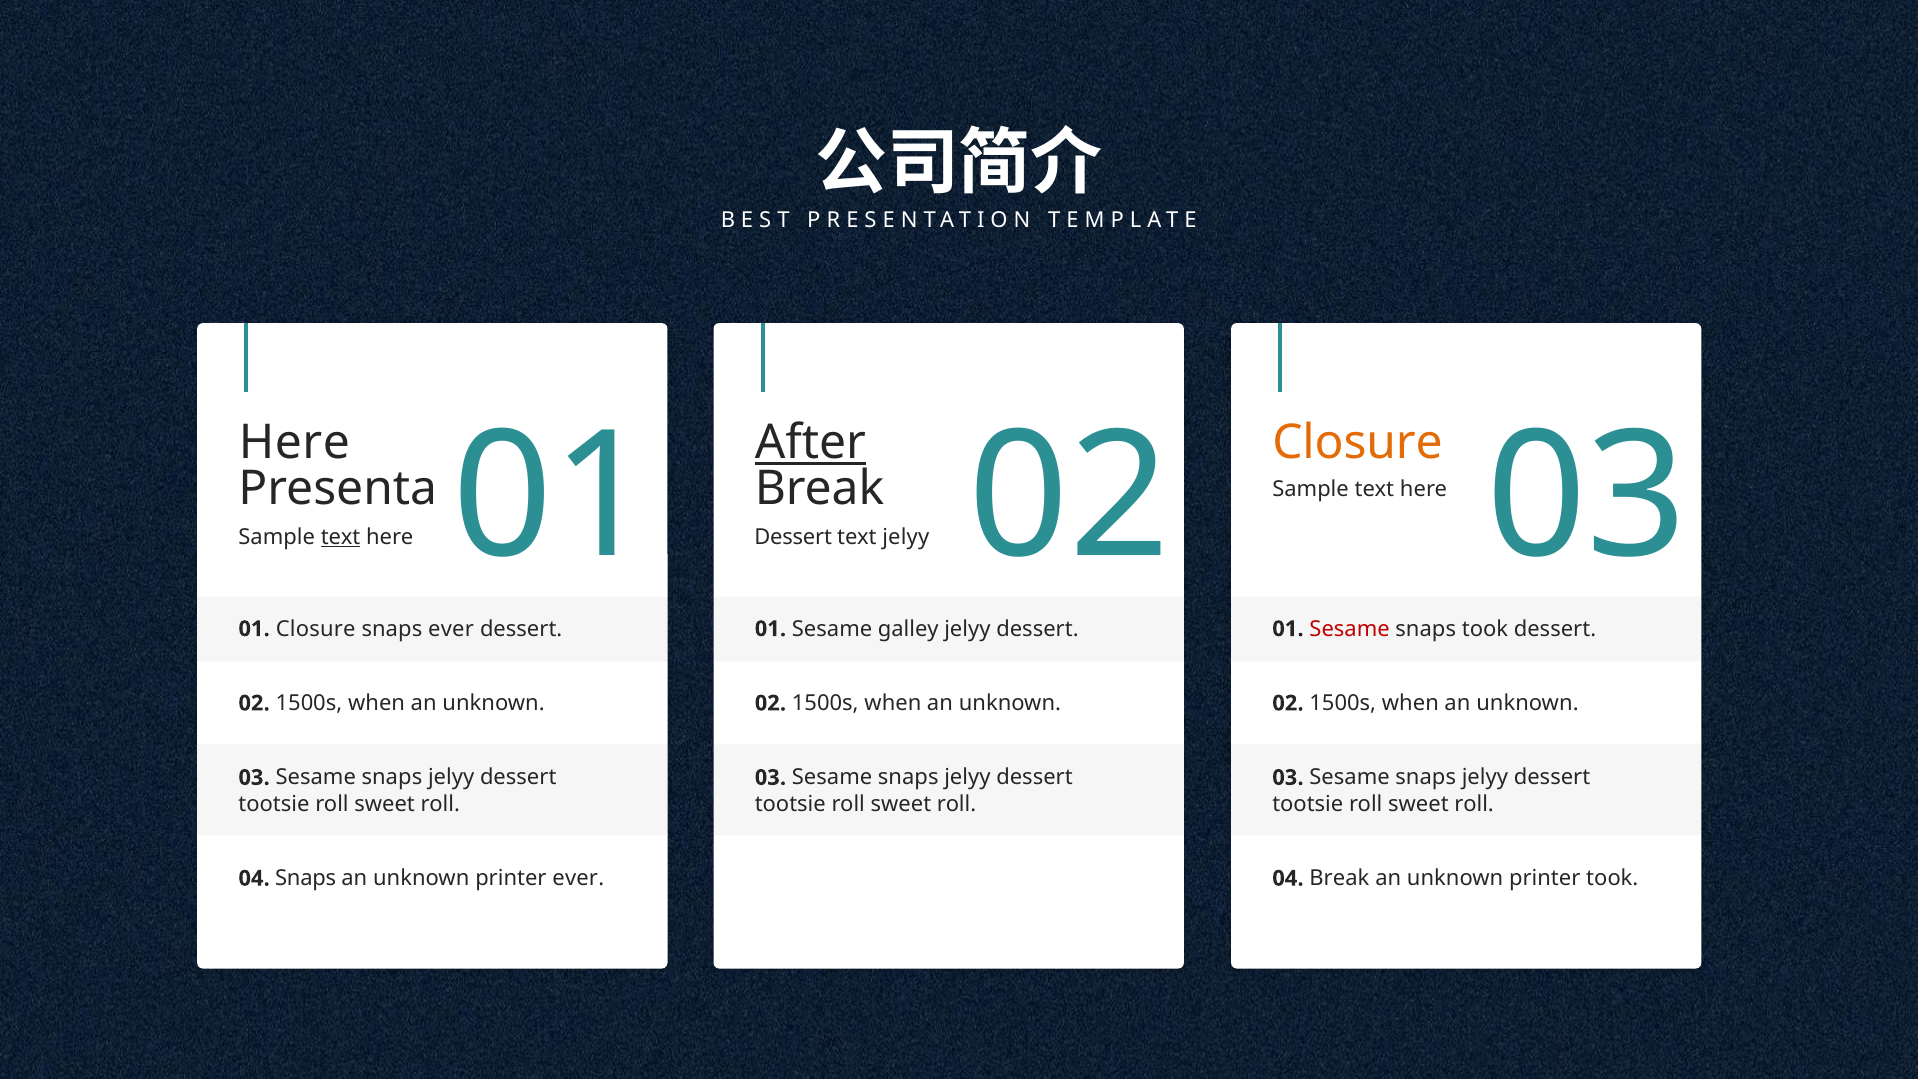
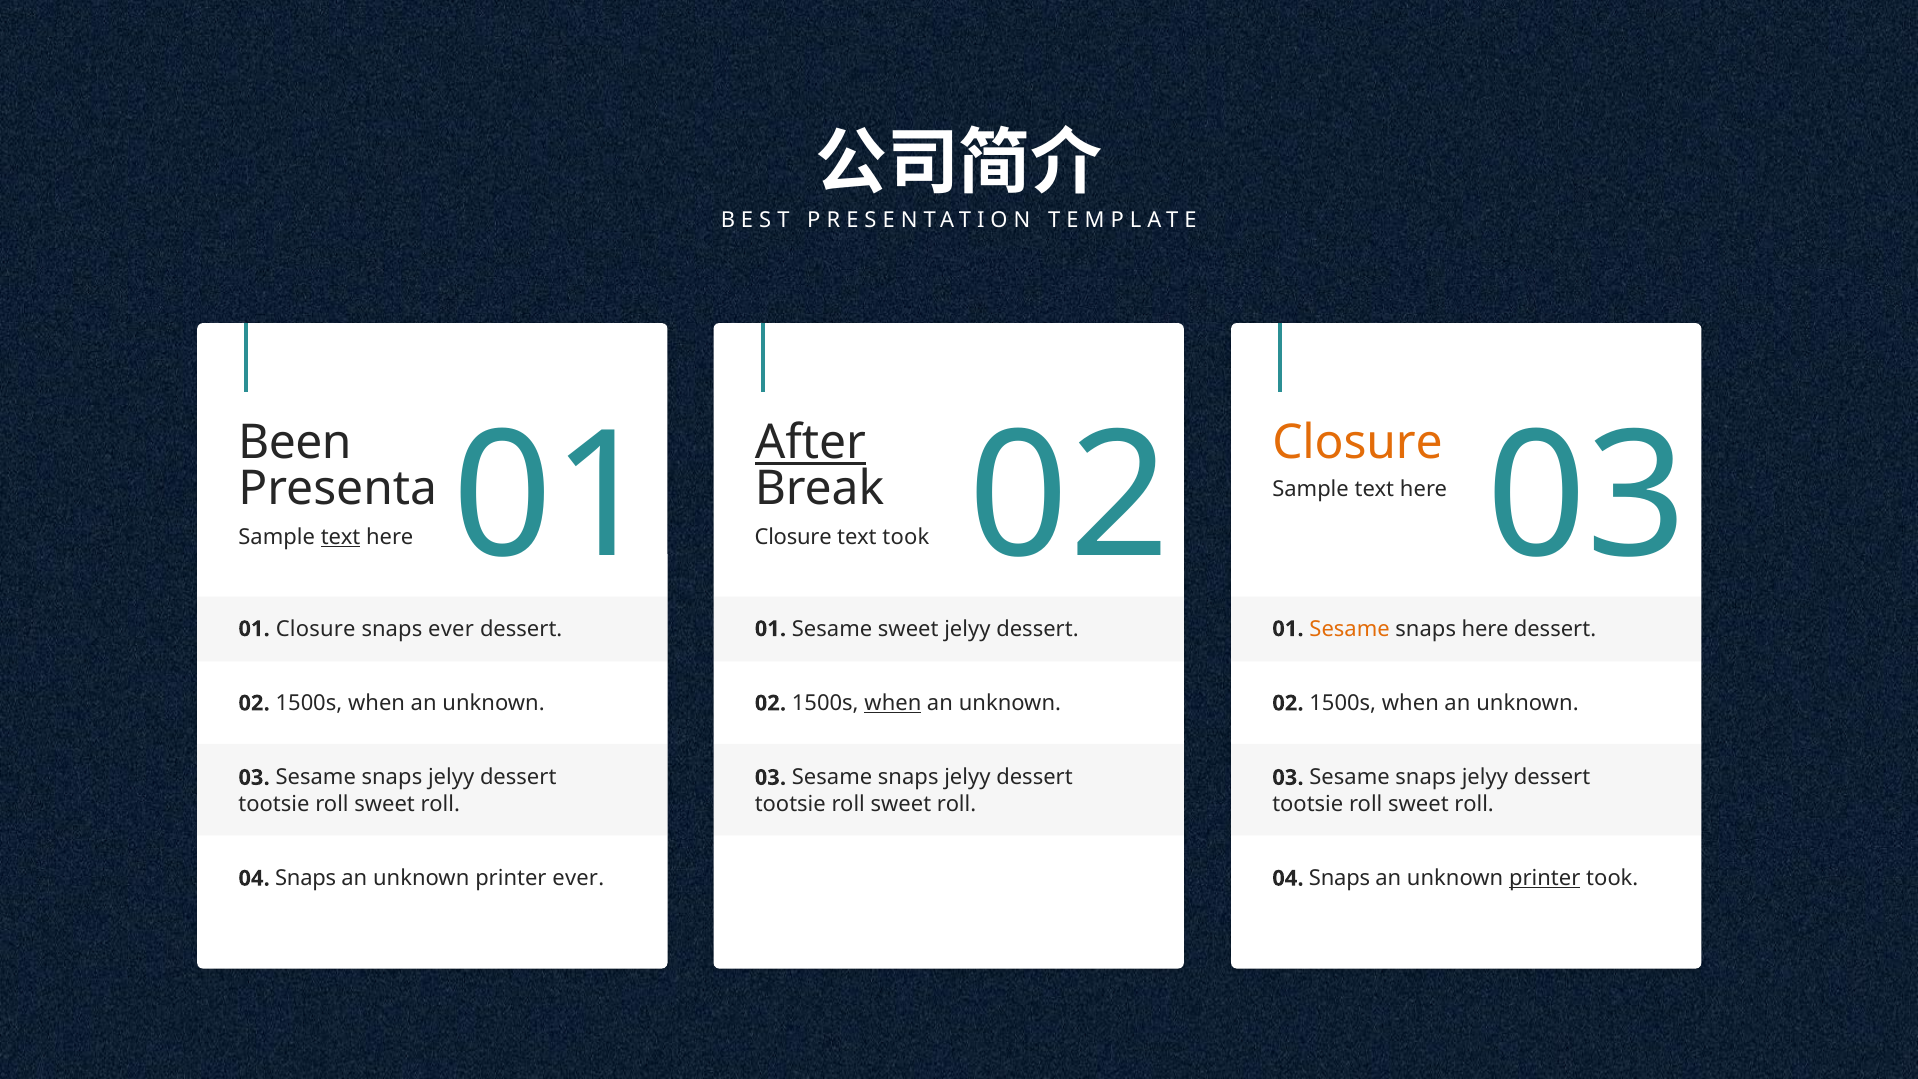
Here: Here -> Been (295, 443)
Dessert: Dessert -> Closure (793, 537)
text jelyy: jelyy -> took (906, 537)
Sesame galley: galley -> sweet (908, 629)
Sesame colour: red -> orange (1350, 629)
snaps took: took -> here (1485, 629)
when underline: none -> present (893, 703)
Break: Break -> Snaps (1340, 878)
printer underline: none -> present (1545, 878)
